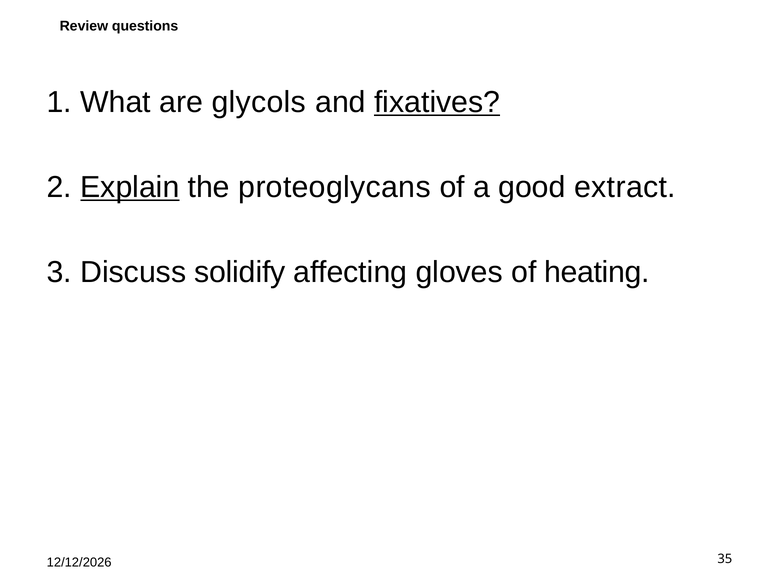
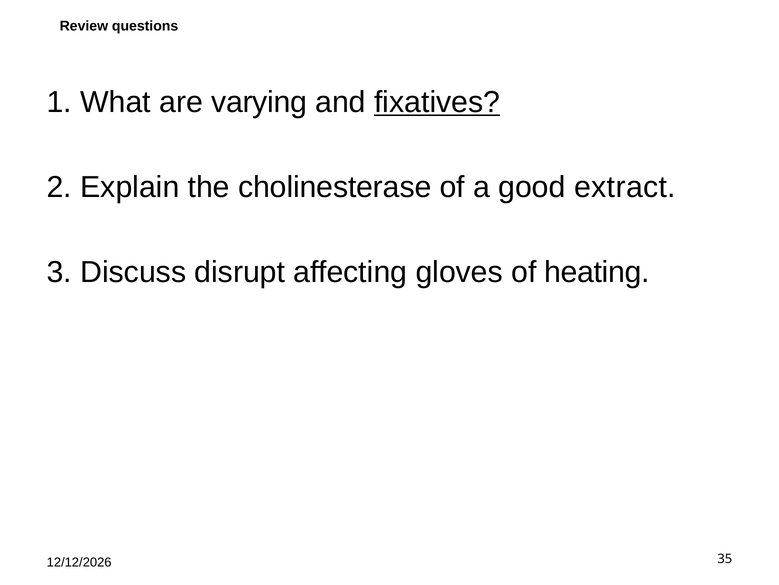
glycols: glycols -> varying (259, 102)
Explain underline: present -> none (130, 187)
proteoglycans: proteoglycans -> cholinesterase (335, 187)
solidify: solidify -> disrupt (240, 272)
